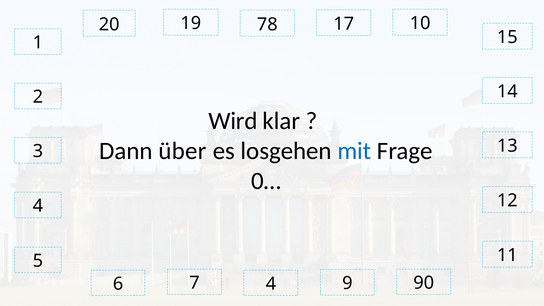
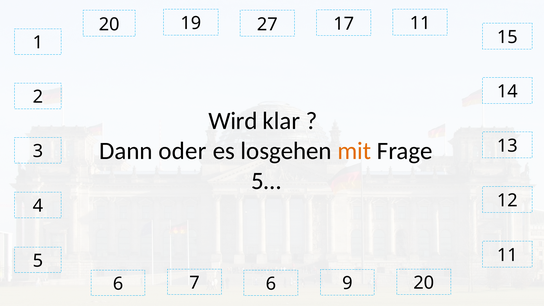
78: 78 -> 27 (267, 24)
17 10: 10 -> 11 (420, 23)
über: über -> oder (183, 151)
mit colour: blue -> orange (354, 151)
0…: 0… -> 5… (266, 181)
7 4: 4 -> 6 (271, 284)
9 90: 90 -> 20 (424, 283)
